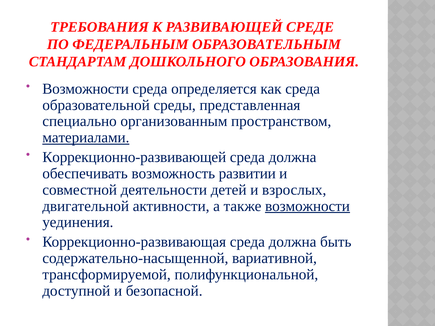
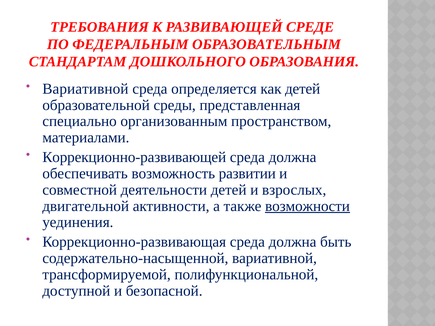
Возможности: Возможности -> Вариативной (85, 89)
как среда: среда -> детей (303, 89)
материалами underline: present -> none (86, 138)
